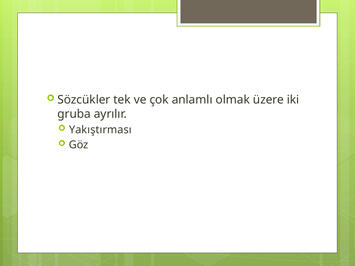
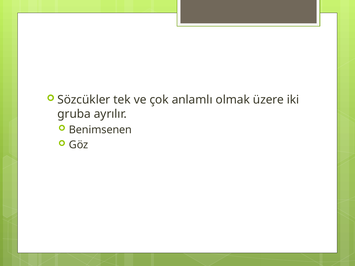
Yakıştırması: Yakıştırması -> Benimsenen (100, 130)
